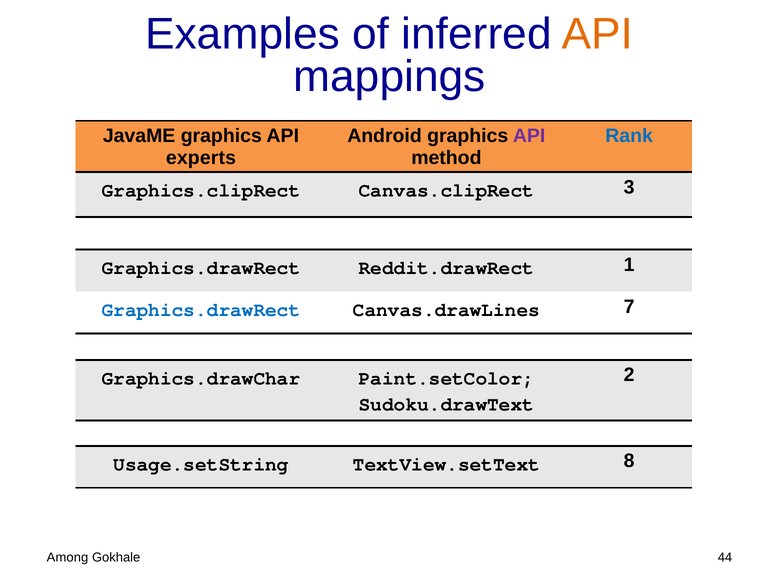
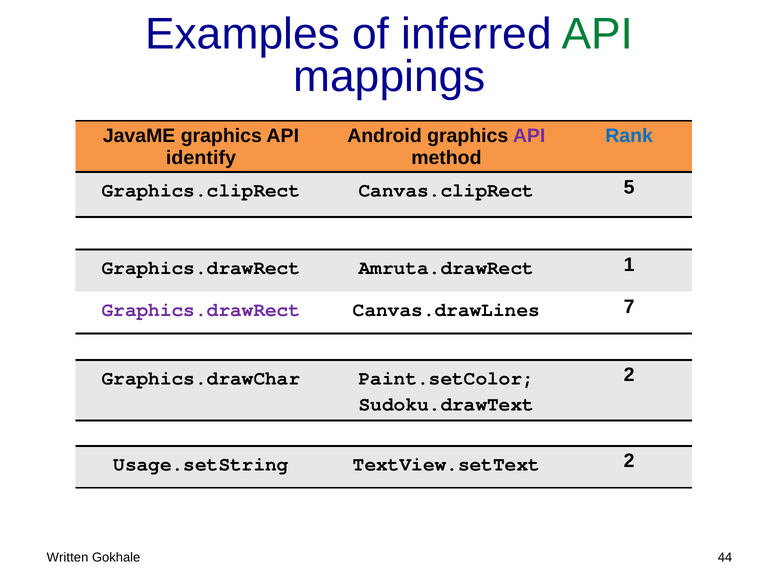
API colour: orange -> green (597, 34)
experts: experts -> identify (201, 158)
3: 3 -> 5 (629, 187)
Reddit.drawRect: Reddit.drawRect -> Amruta.drawRect (446, 268)
Graphics.drawRect colour: blue -> purple (201, 310)
TextView.setText 8: 8 -> 2 (629, 461)
Among: Among -> Written (68, 558)
